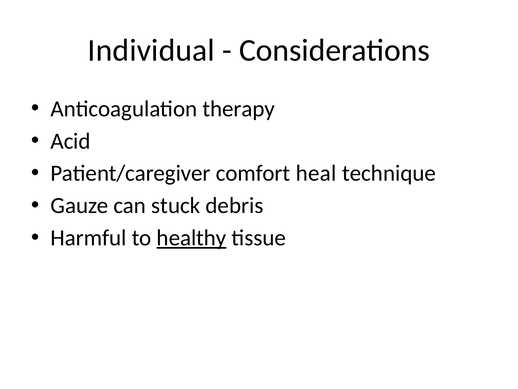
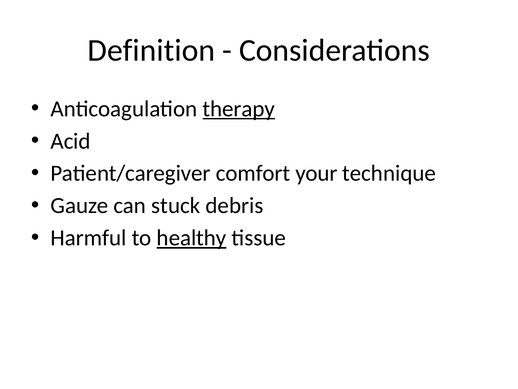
Individual: Individual -> Definition (151, 50)
therapy underline: none -> present (239, 109)
heal: heal -> your (316, 173)
